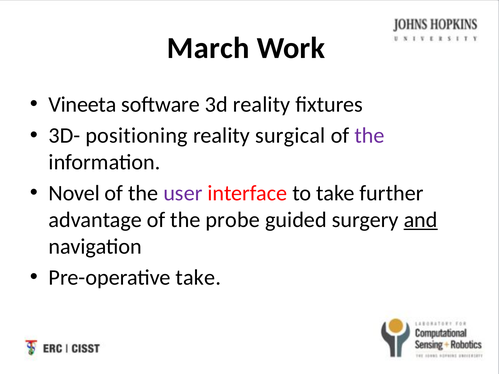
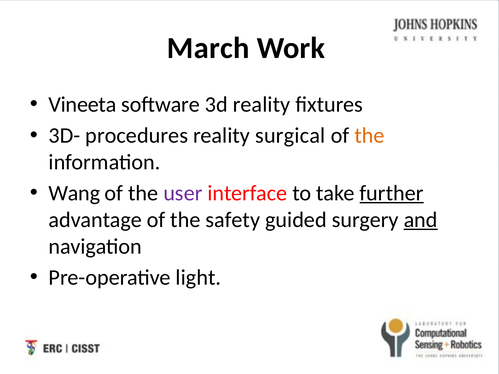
positioning: positioning -> procedures (137, 136)
the colour: purple -> orange (369, 136)
Novel: Novel -> Wang (74, 193)
further underline: none -> present (392, 193)
probe: probe -> safety (233, 220)
Pre-operative take: take -> light (198, 278)
